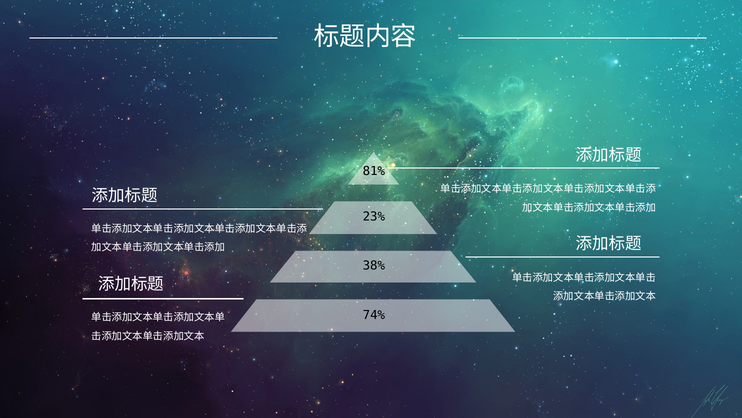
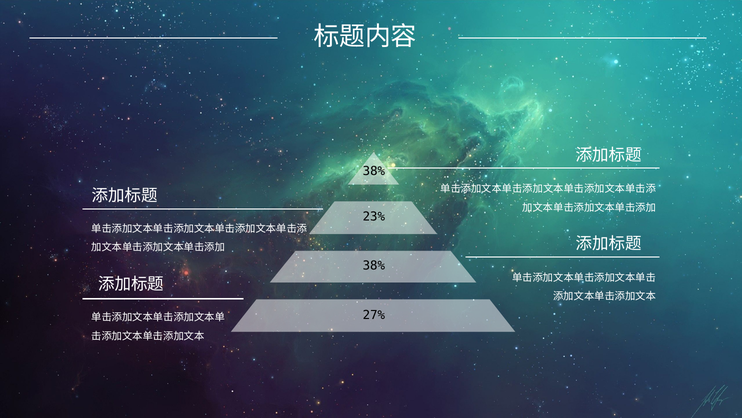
81%: 81% -> 38% (374, 171)
74%: 74% -> 27% (374, 315)
